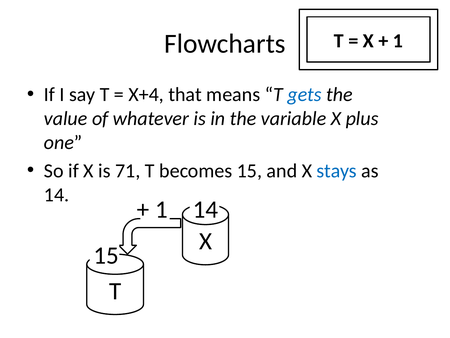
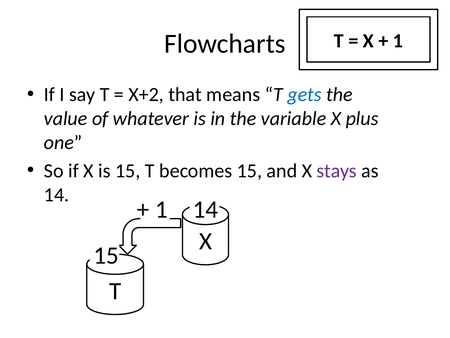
X+4: X+4 -> X+2 (146, 94)
is 71: 71 -> 15 (128, 170)
stays colour: blue -> purple (337, 170)
